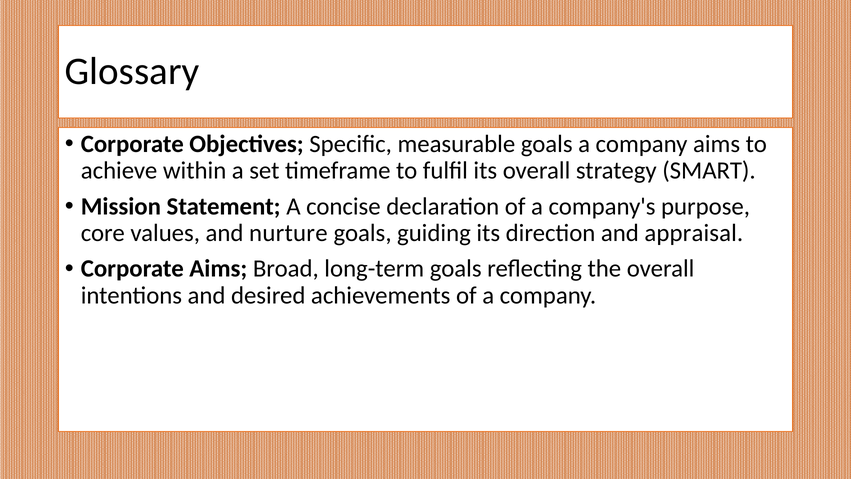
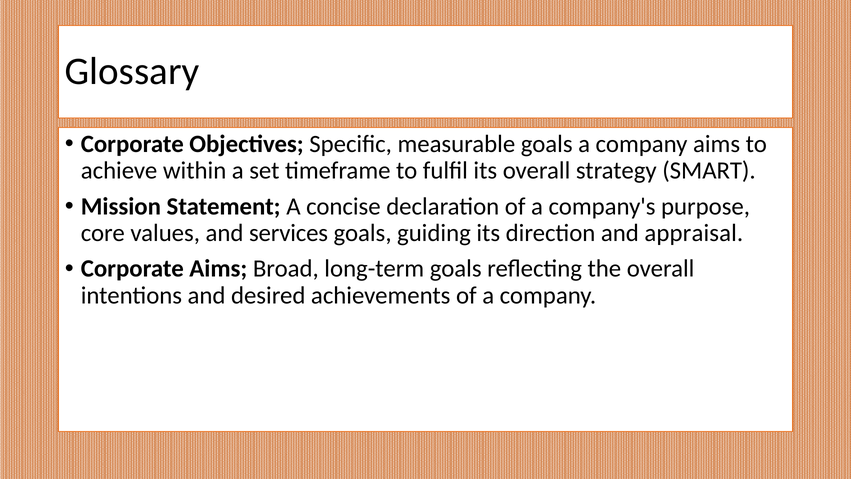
nurture: nurture -> services (289, 233)
